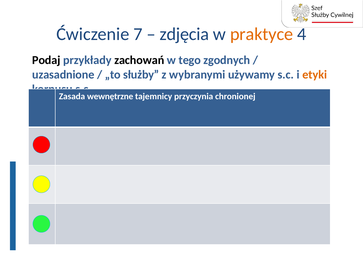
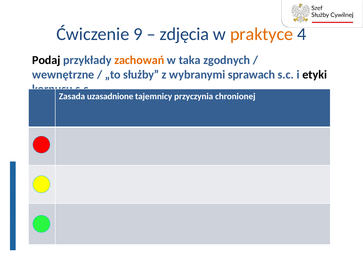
7: 7 -> 9 (138, 34)
zachowań colour: black -> orange (139, 60)
tego: tego -> taka (190, 60)
uzasadnione: uzasadnione -> wewnętrzne (63, 75)
używamy: używamy -> sprawach (252, 75)
etyki colour: orange -> black (315, 75)
wewnętrzne: wewnętrzne -> uzasadnione (110, 97)
